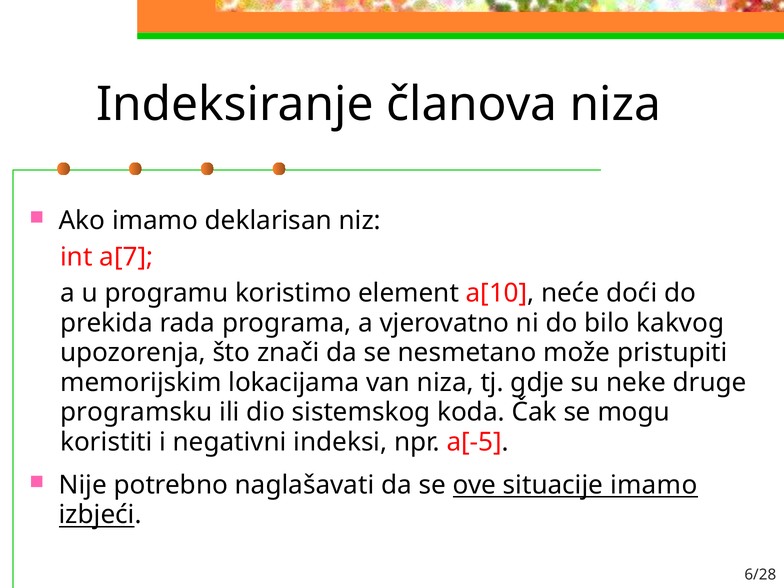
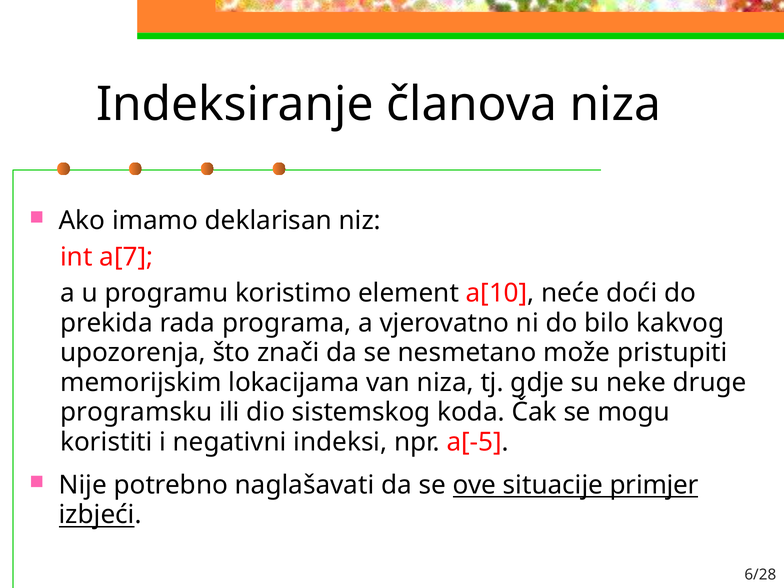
situacije imamo: imamo -> primjer (654, 485)
